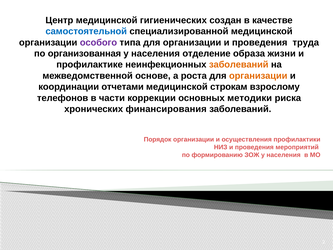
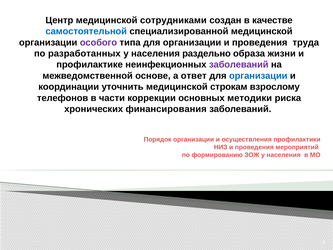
гигиенических: гигиенических -> сотрудниками (173, 20)
организованная: организованная -> разработанных (84, 54)
отделение: отделение -> раздельно (206, 54)
заболеваний colour: orange -> purple (239, 65)
роста: роста -> ответ (194, 76)
организации colour: orange -> blue (258, 76)
отчетами: отчетами -> уточнить (123, 87)
